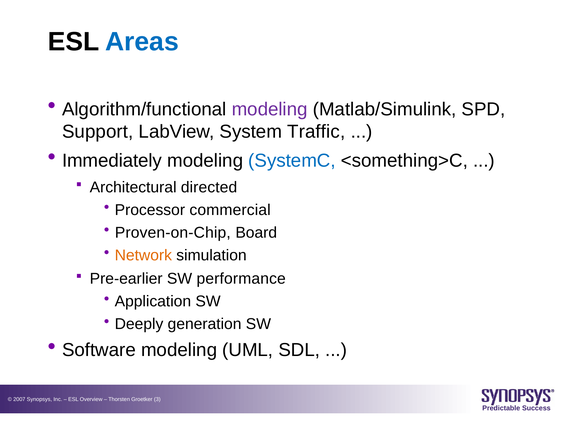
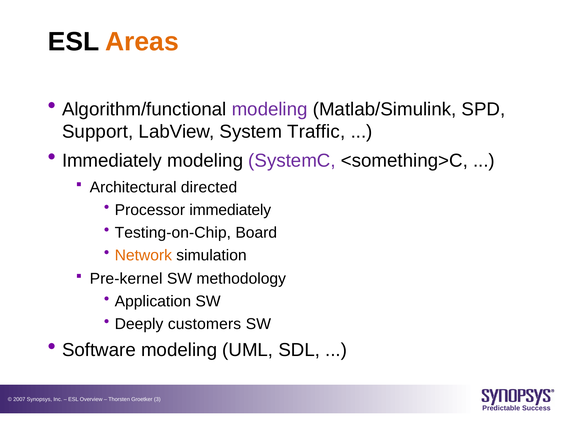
Areas colour: blue -> orange (142, 42)
SystemC colour: blue -> purple (292, 161)
Processor commercial: commercial -> immediately (230, 210)
Proven-on-Chip: Proven-on-Chip -> Testing-on-Chip (173, 232)
Pre-earlier: Pre-earlier -> Pre-kernel (126, 278)
performance: performance -> methodology (241, 278)
generation: generation -> customers (204, 324)
